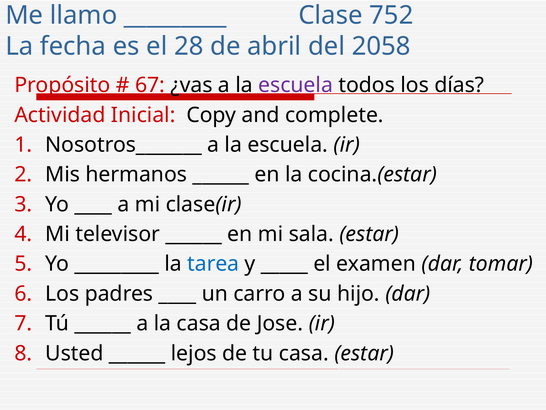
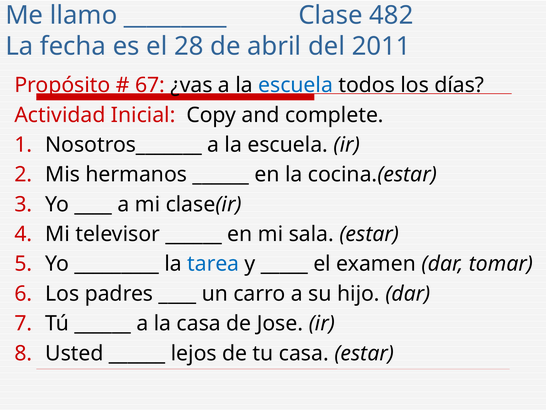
752: 752 -> 482 (391, 15)
2058: 2058 -> 2011 (381, 46)
escuela colour: purple -> blue (296, 85)
